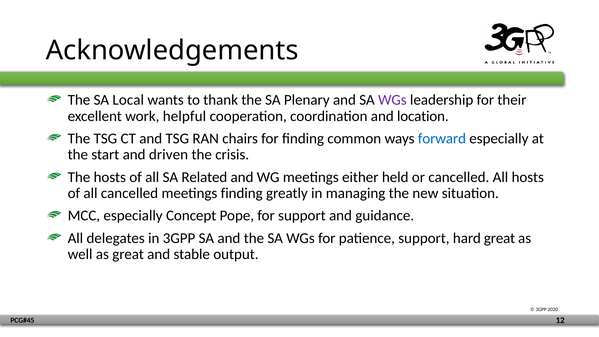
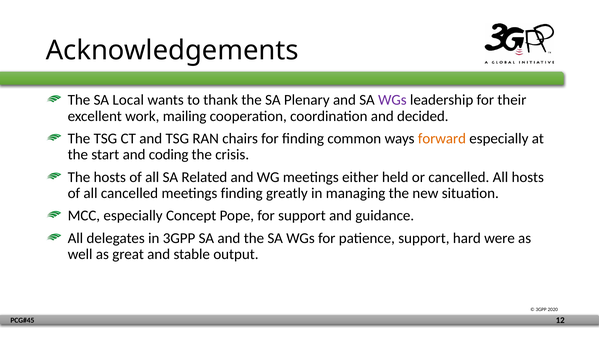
helpful: helpful -> mailing (185, 116)
location: location -> decided (423, 116)
forward colour: blue -> orange (442, 139)
driven: driven -> coding (169, 155)
hard great: great -> were (499, 238)
